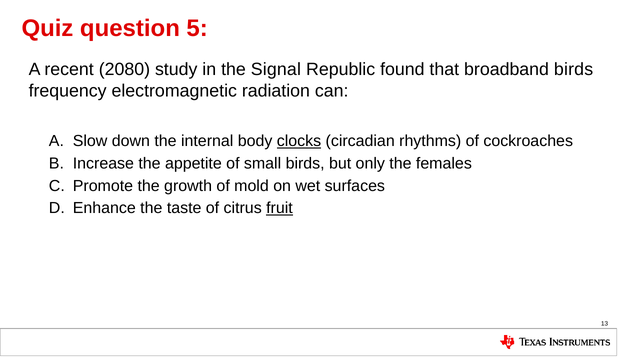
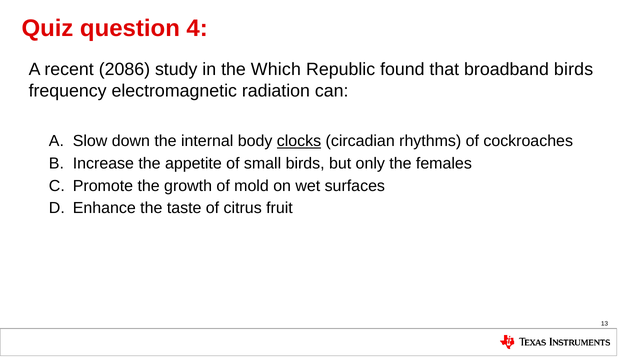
5: 5 -> 4 (197, 28)
2080: 2080 -> 2086 (124, 70)
Signal: Signal -> Which (276, 70)
fruit underline: present -> none (279, 208)
